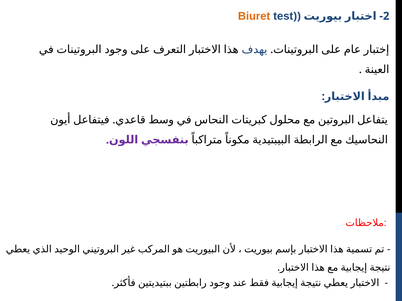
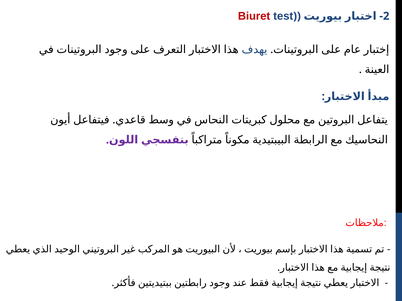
Biuret colour: orange -> red (254, 16)
